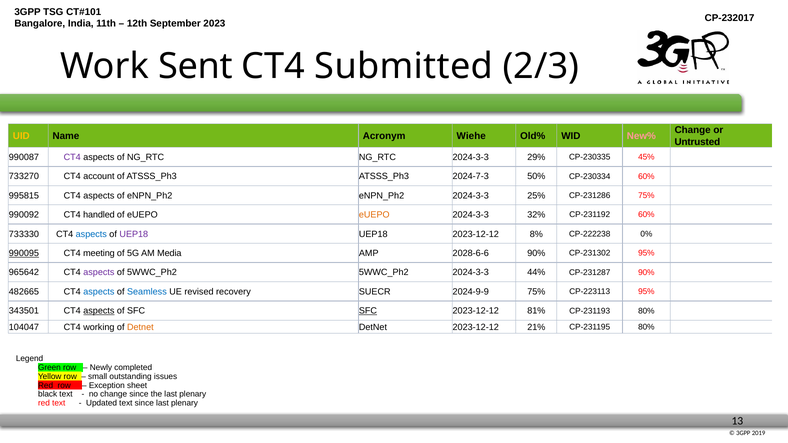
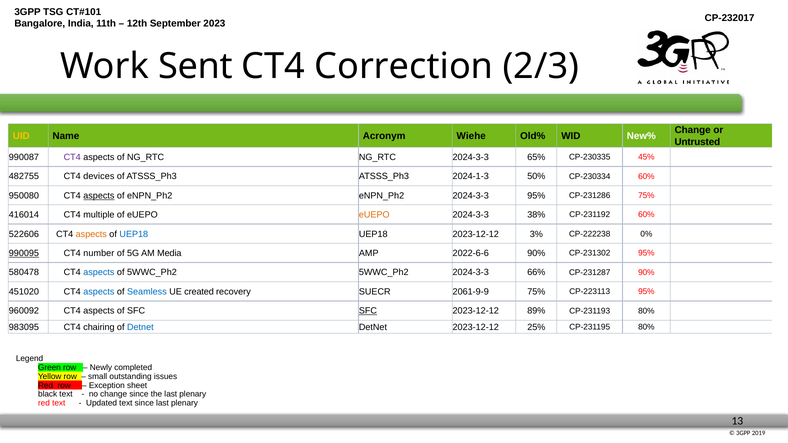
Submitted: Submitted -> Correction (404, 66)
New% colour: pink -> white (641, 136)
29%: 29% -> 65% (536, 157)
733270: 733270 -> 482755 (24, 177)
account: account -> devices (99, 177)
2024-7-3: 2024-7-3 -> 2024-1-3 (471, 177)
995815: 995815 -> 950080 (24, 196)
aspects underline: none -> present (99, 196)
2024-3-3 25%: 25% -> 95% (536, 196)
990092: 990092 -> 416014 (24, 215)
handled: handled -> multiple (99, 215)
32%: 32% -> 38% (536, 215)
733330: 733330 -> 522606 (24, 234)
aspects colour: blue -> orange (91, 234)
UEP18 colour: purple -> blue (134, 234)
8%: 8% -> 3% (536, 234)
meeting: meeting -> number (99, 253)
2028-6-6: 2028-6-6 -> 2022-6-6 (471, 253)
965642: 965642 -> 580478 (24, 273)
aspects colour: purple -> blue (99, 273)
44%: 44% -> 66% (536, 273)
482665: 482665 -> 451020 (24, 292)
revised: revised -> created (199, 292)
2024-9-9: 2024-9-9 -> 2061-9-9 (471, 292)
343501: 343501 -> 960092 (24, 311)
aspects underline: present -> none (99, 311)
81%: 81% -> 89% (536, 311)
104047: 104047 -> 983095 (24, 327)
working: working -> chairing (99, 327)
Detnet colour: orange -> blue (140, 327)
21%: 21% -> 25% (536, 327)
